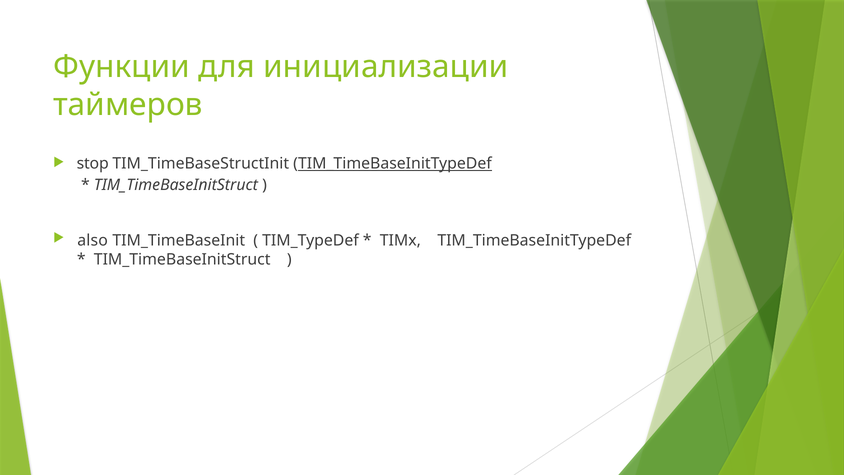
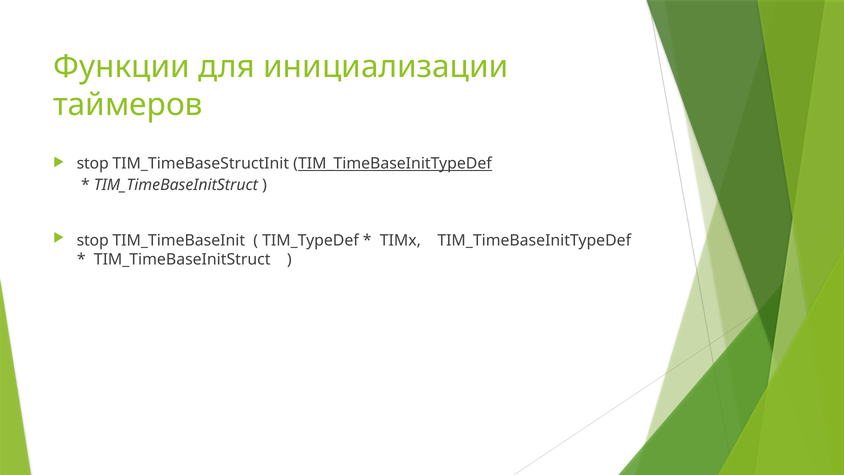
also: also -> stop (93, 240)
